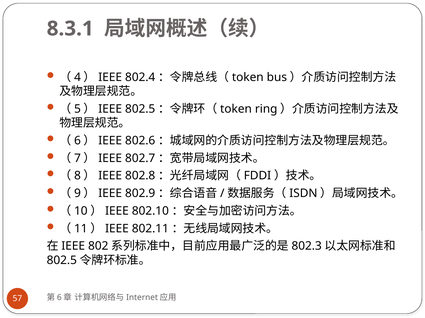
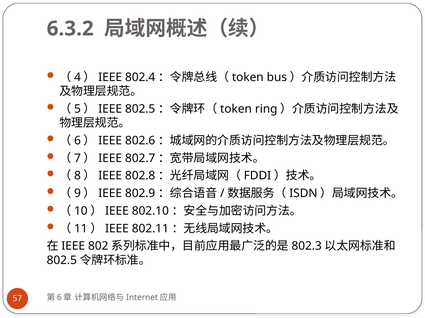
8.3.1: 8.3.1 -> 6.3.2 (70, 29)
